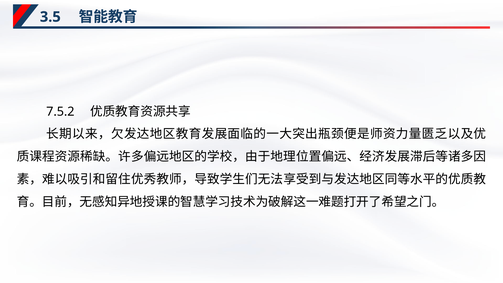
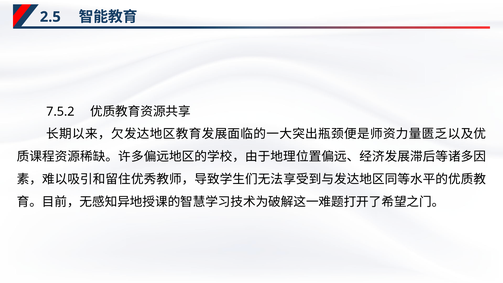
3.5: 3.5 -> 2.5 (50, 17)
